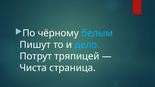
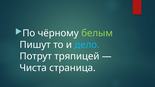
белым colour: light blue -> light green (97, 33)
